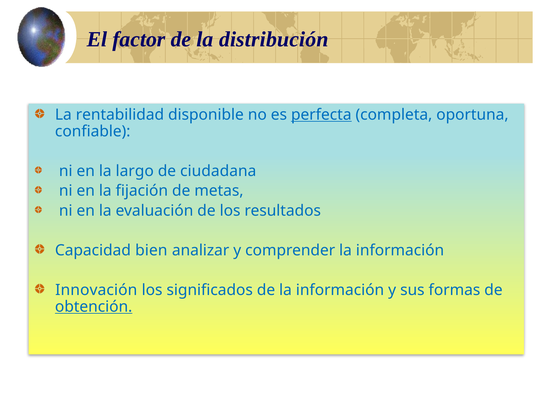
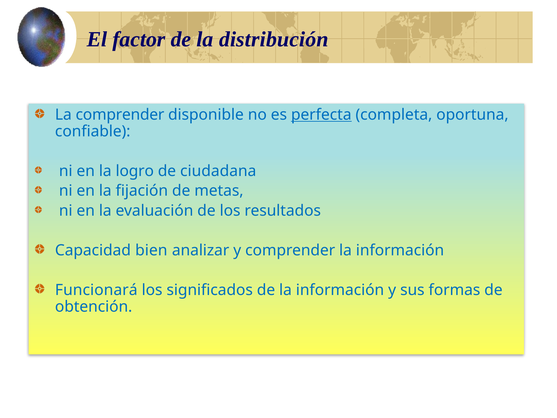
La rentabilidad: rentabilidad -> comprender (120, 115)
largo: largo -> logro (135, 171)
Innovación: Innovación -> Funcionará (96, 290)
obtención underline: present -> none (94, 306)
